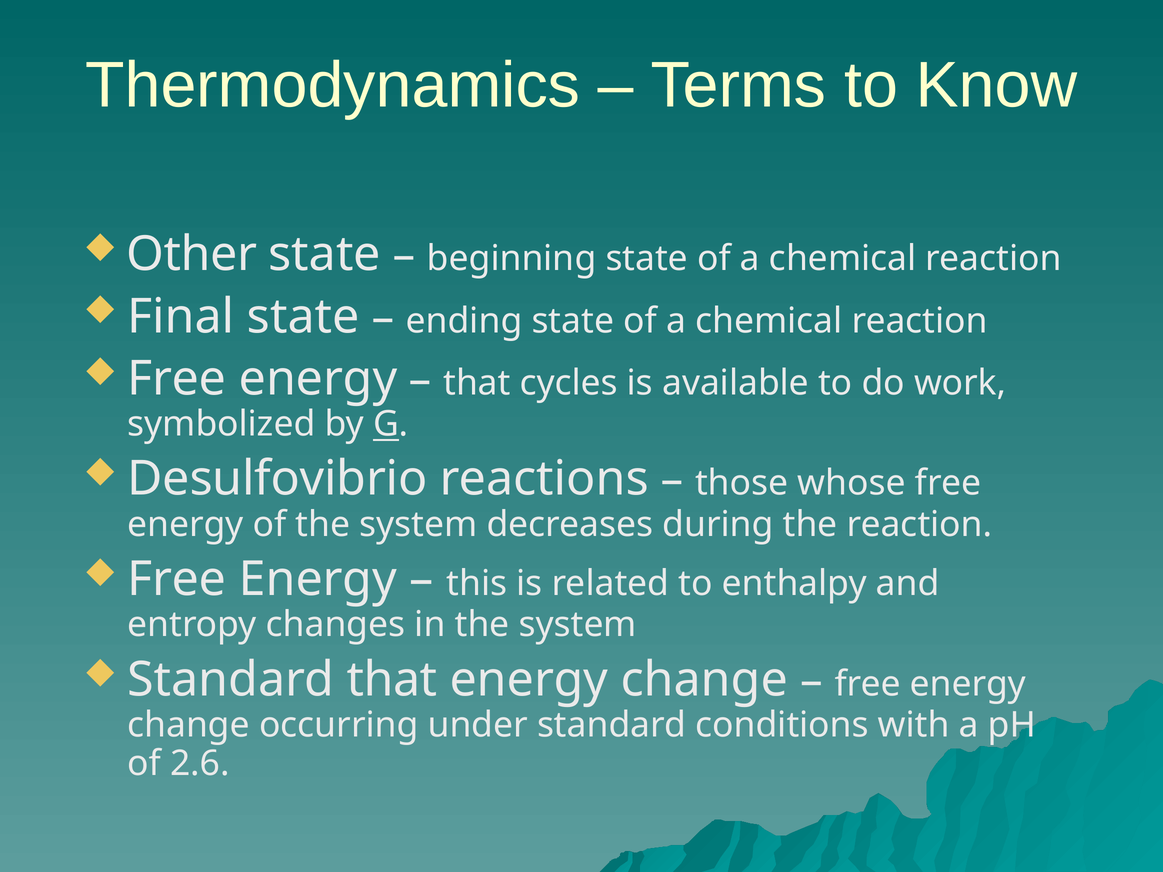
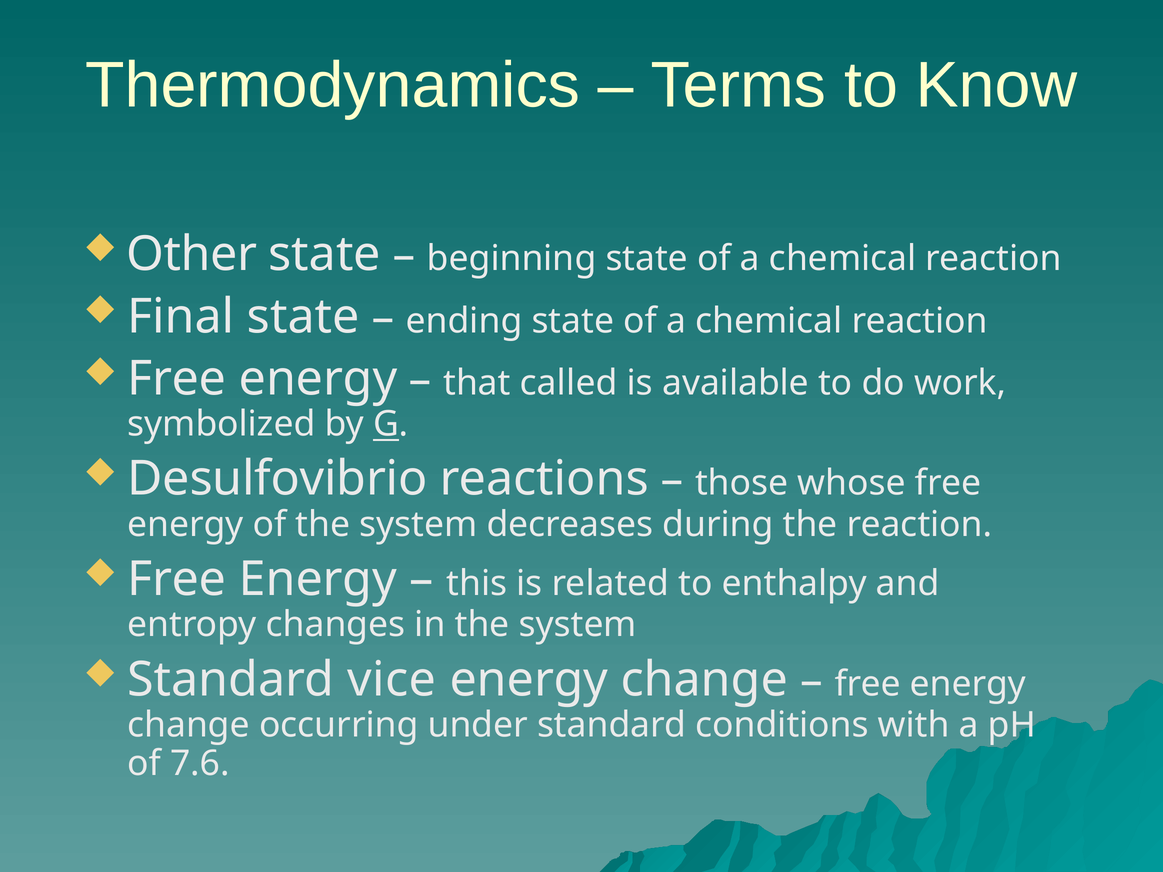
cycles: cycles -> called (569, 383)
Standard that: that -> vice (392, 680)
2.6: 2.6 -> 7.6 (200, 764)
